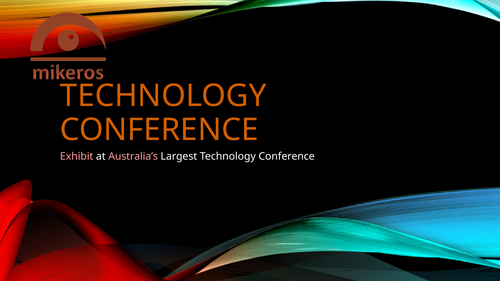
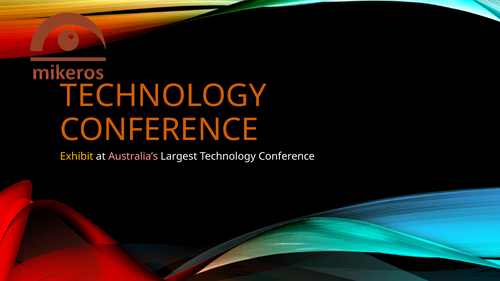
Exhibit colour: pink -> yellow (77, 156)
